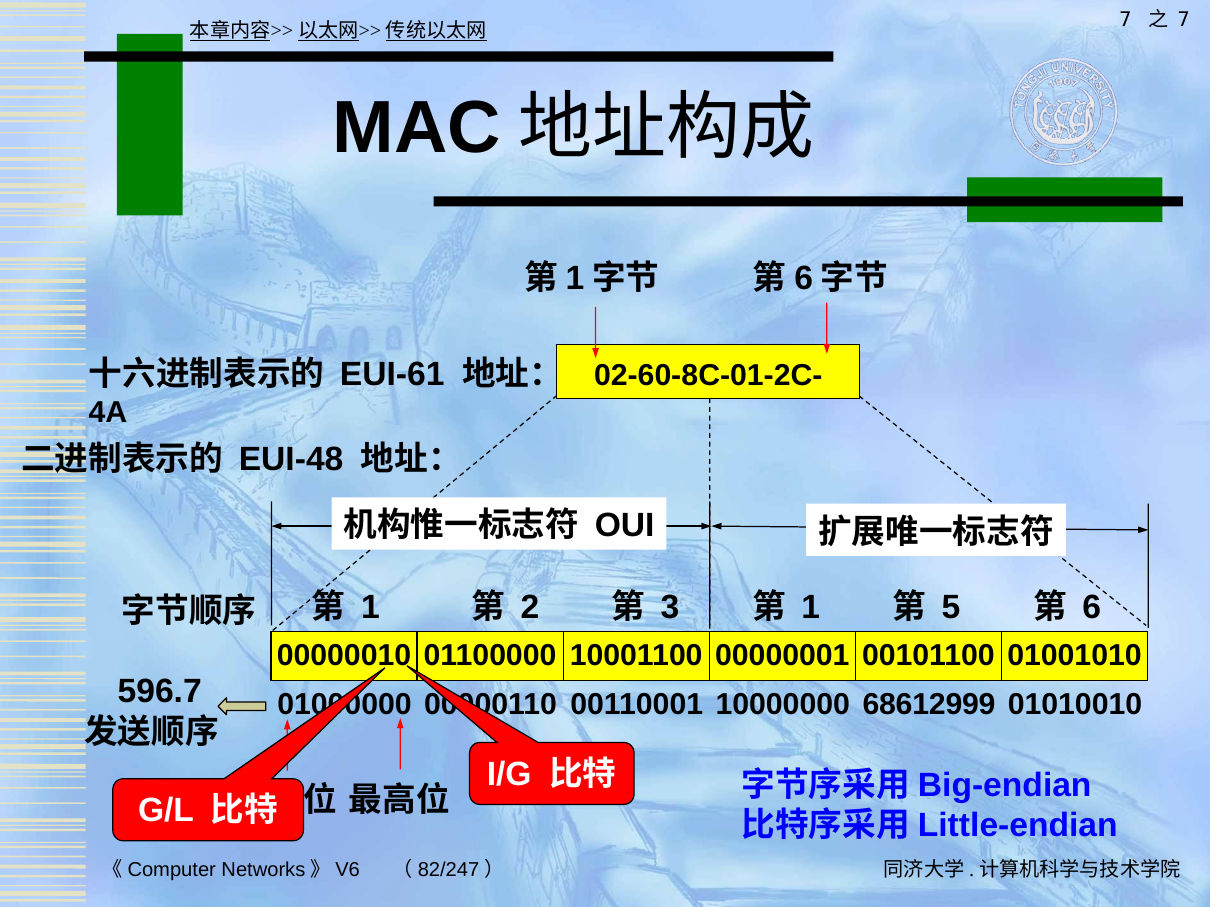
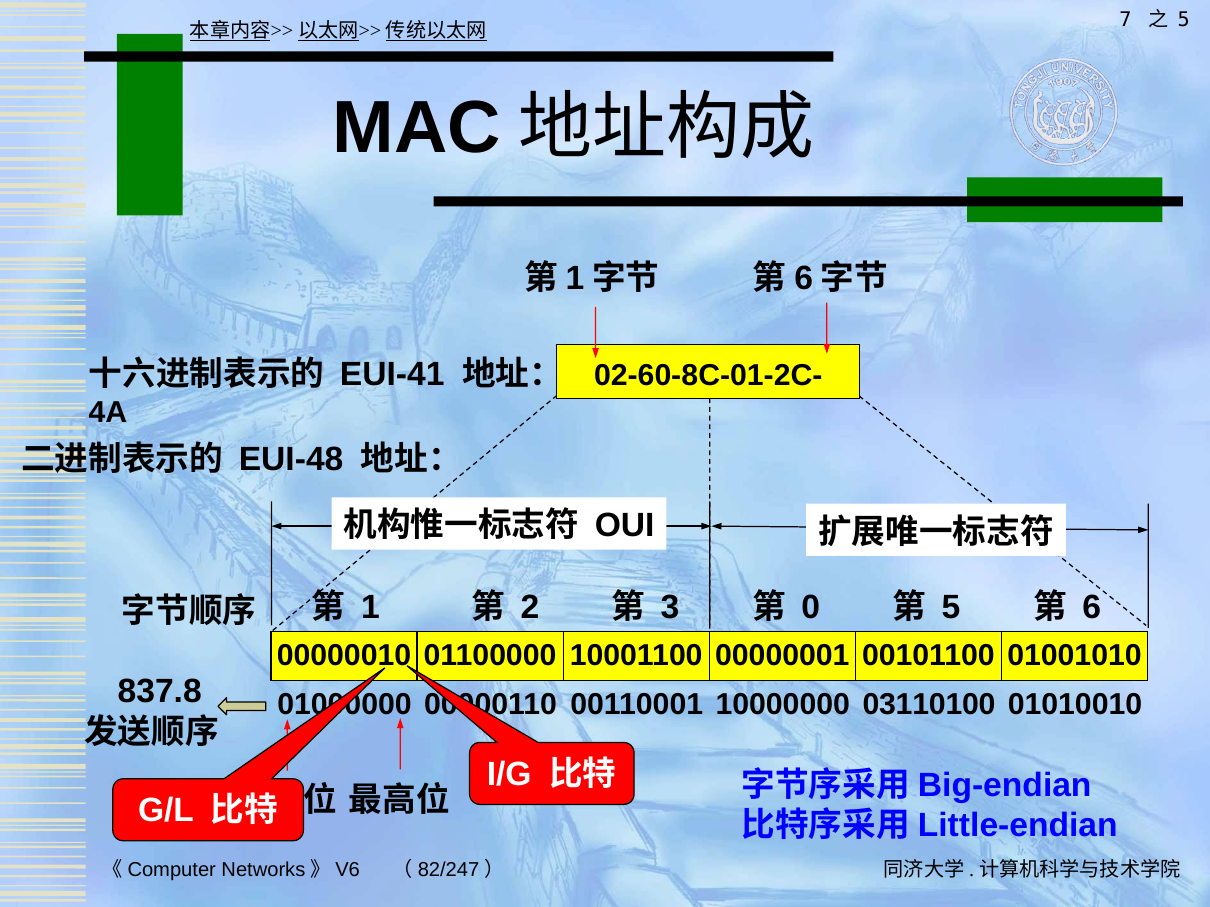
7: 7 -> 5 (1184, 20)
EUI-61: EUI-61 -> EUI-41 (392, 374)
1: 1 -> 0 (811, 607)
596.7: 596.7 -> 837.8 (160, 692)
68612999: 68612999 -> 03110100 (929, 705)
